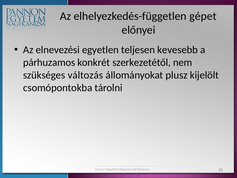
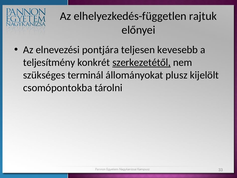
gépet: gépet -> rajtuk (203, 16)
egyetlen: egyetlen -> pontjára (100, 50)
párhuzamos: párhuzamos -> teljesítmény (49, 62)
szerkezetétől underline: none -> present (142, 62)
változás: változás -> terminál (85, 75)
